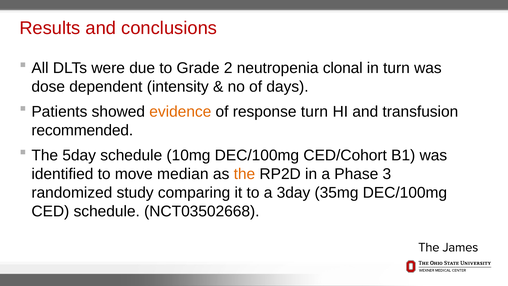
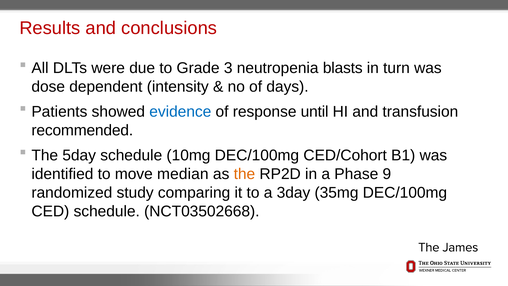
2: 2 -> 3 (228, 68)
clonal: clonal -> blasts (343, 68)
evidence colour: orange -> blue (180, 112)
response turn: turn -> until (315, 112)
3: 3 -> 9 (387, 174)
